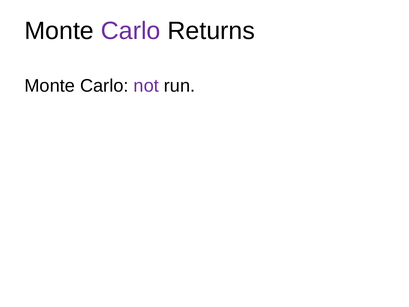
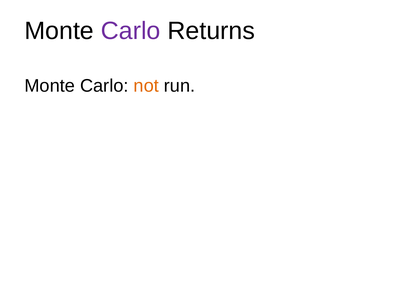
not colour: purple -> orange (146, 86)
